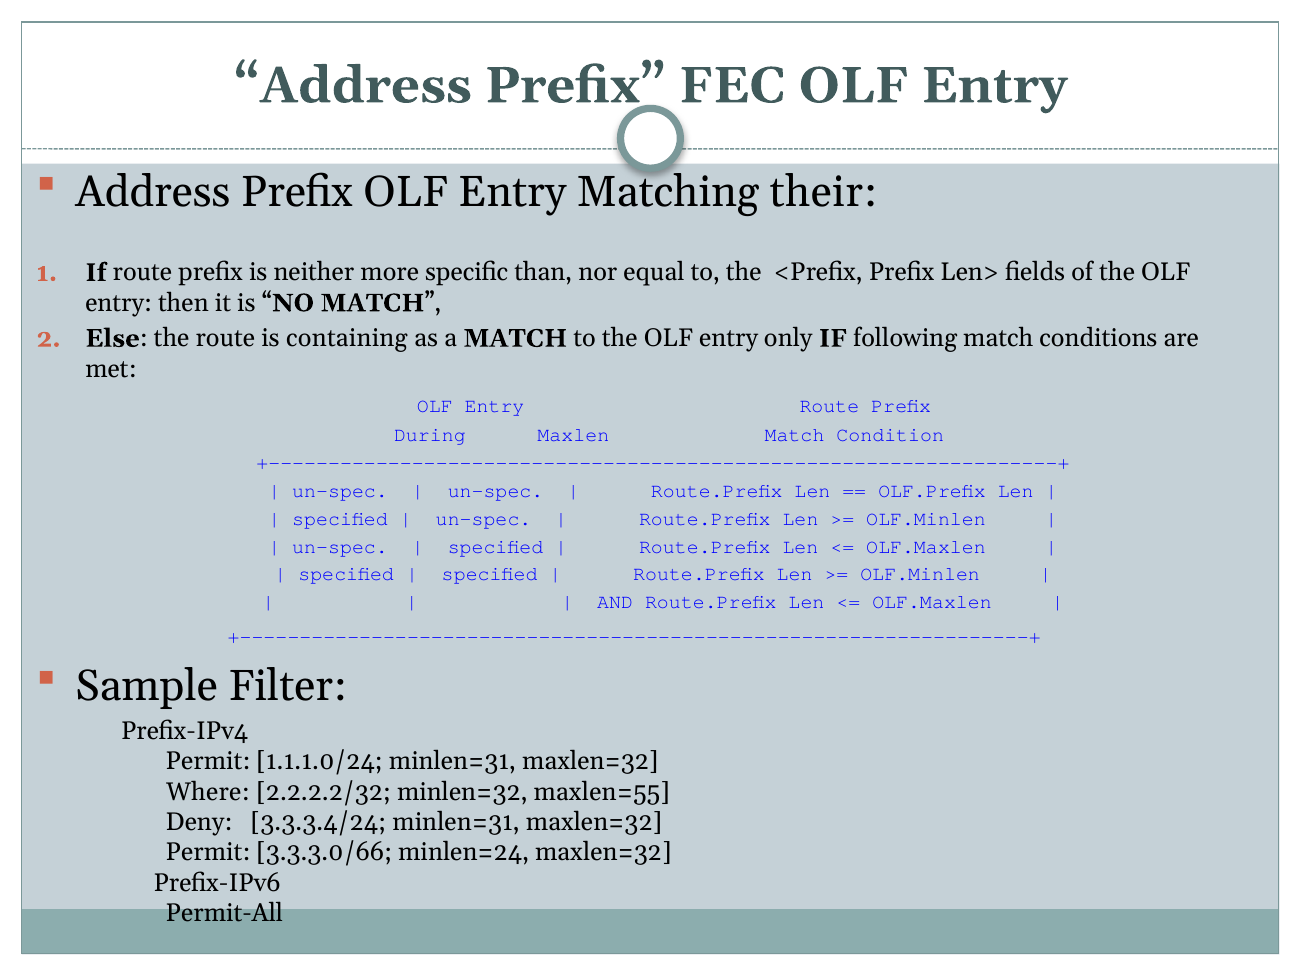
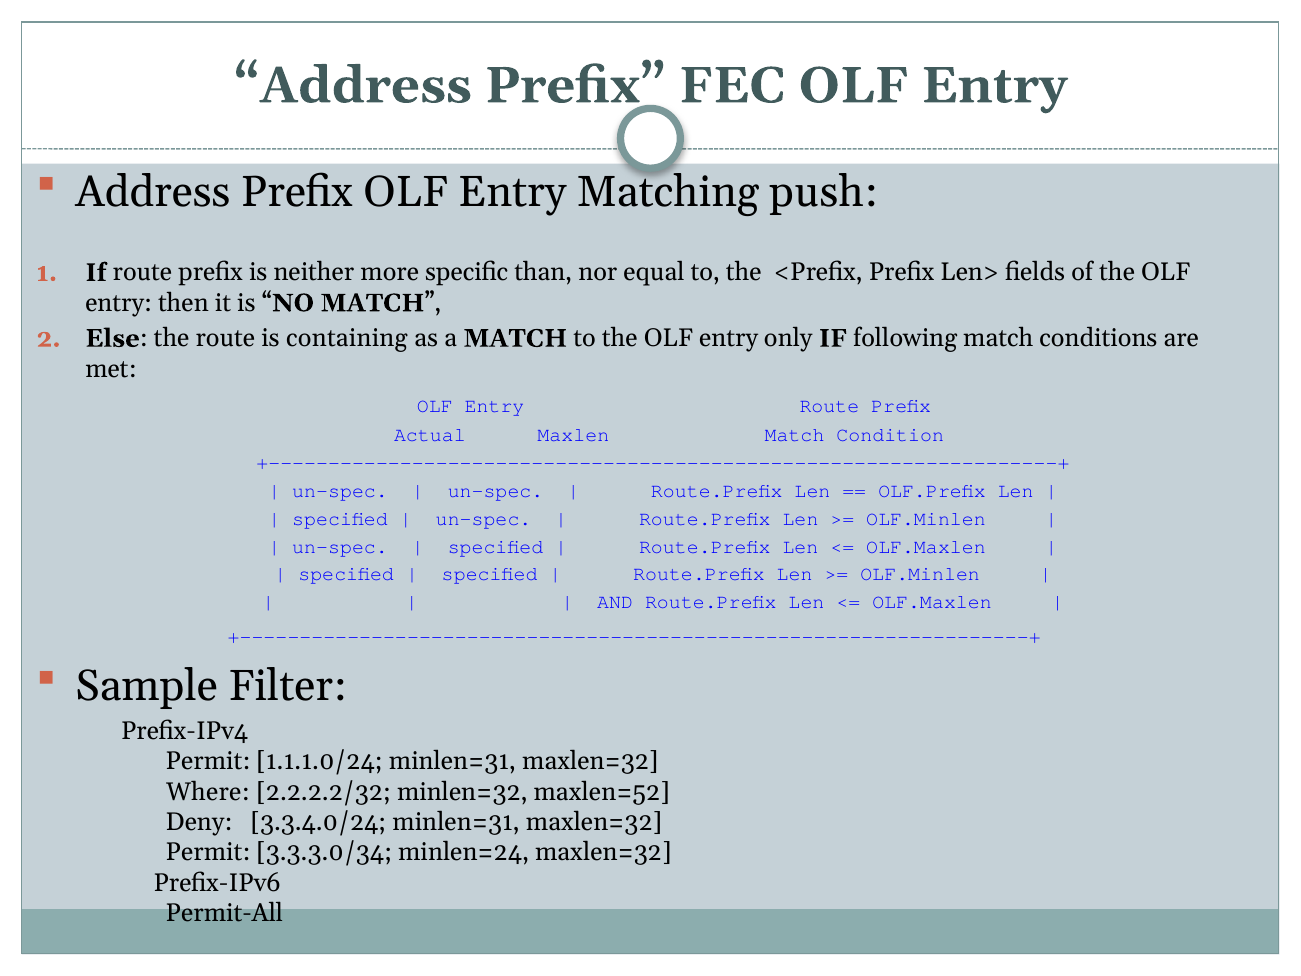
their: their -> push (823, 192)
During: During -> Actual (430, 435)
maxlen=55: maxlen=55 -> maxlen=52 (602, 792)
3.3.3.4/24: 3.3.3.4/24 -> 3.3.4.0/24 (318, 822)
3.3.3.0/66: 3.3.3.0/66 -> 3.3.3.0/34 (324, 852)
